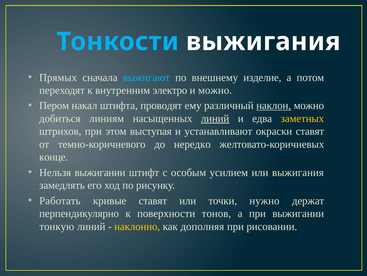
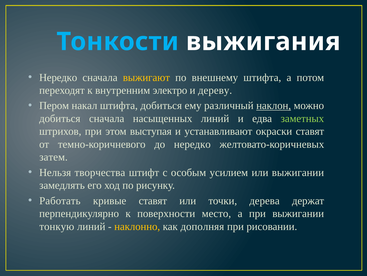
Прямых: Прямых -> Нередко (58, 77)
выжигают colour: light blue -> yellow (146, 77)
внешнему изделие: изделие -> штифта (262, 77)
и можно: можно -> дереву (215, 90)
штифта проводят: проводят -> добиться (161, 105)
добиться линиям: линиям -> сначала (107, 118)
линий underline: present -> none (215, 118)
заметных colour: yellow -> light green (302, 118)
конце: конце -> затем (54, 157)
Нельзя выжигании: выжигании -> творчества (100, 172)
или выжигания: выжигания -> выжигании (298, 172)
нужно: нужно -> дерева (265, 200)
тонов: тонов -> место (216, 213)
